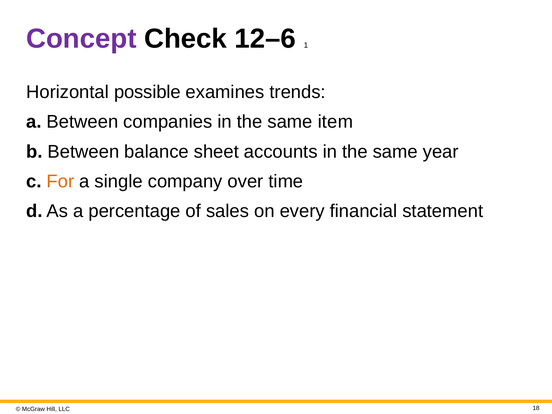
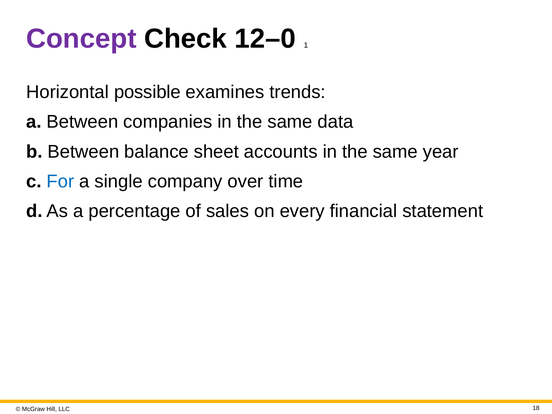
12–6: 12–6 -> 12–0 (265, 39)
item: item -> data (335, 122)
For colour: orange -> blue (60, 181)
